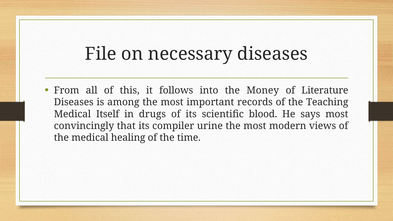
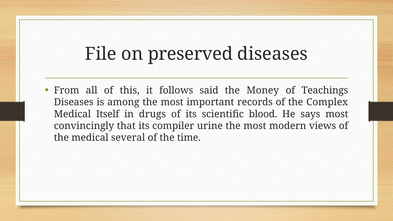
necessary: necessary -> preserved (190, 54)
into: into -> said (209, 90)
Literature: Literature -> Teachings (325, 90)
Teaching: Teaching -> Complex (327, 102)
healing: healing -> several (128, 138)
